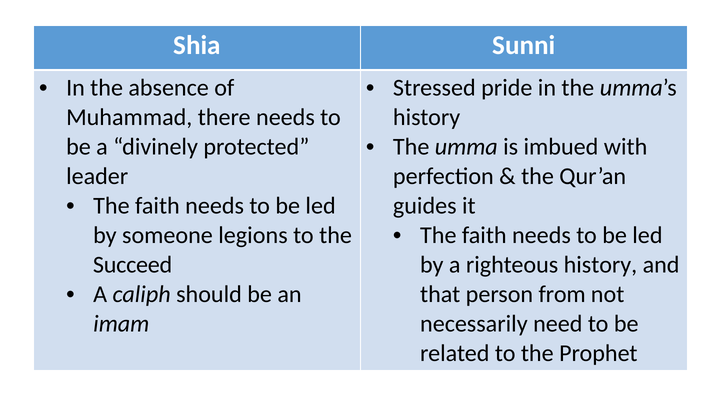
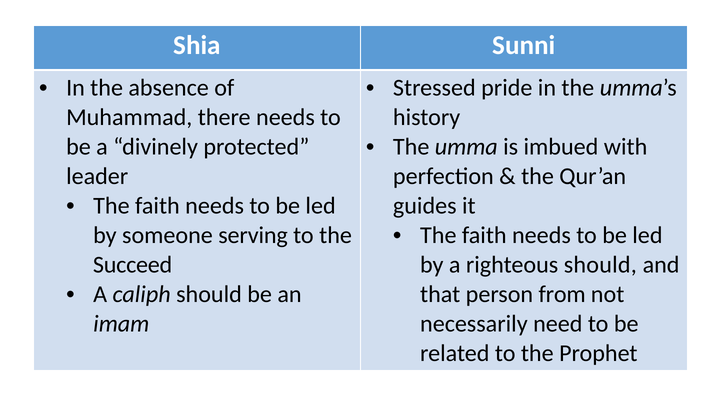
legions: legions -> serving (253, 235)
righteous history: history -> should (600, 264)
